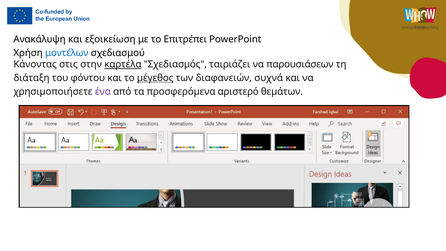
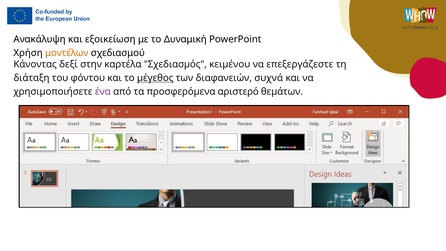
Επιτρέπει: Επιτρέπει -> Δυναμική (185, 39)
μοντέλων colour: blue -> orange (67, 53)
στις: στις -> δεξί (68, 64)
καρτέλα underline: present -> none (123, 64)
ταιριάζει: ταιριάζει -> κειμένου (230, 64)
παρουσιάσεων: παρουσιάσεων -> επεξεργάζεστε (300, 64)
